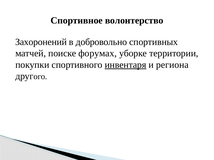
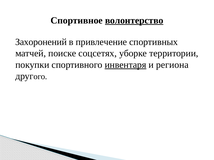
волонтерство underline: none -> present (134, 20)
добровольно: добровольно -> привлечение (101, 42)
форумах: форумах -> соцсетях (98, 54)
